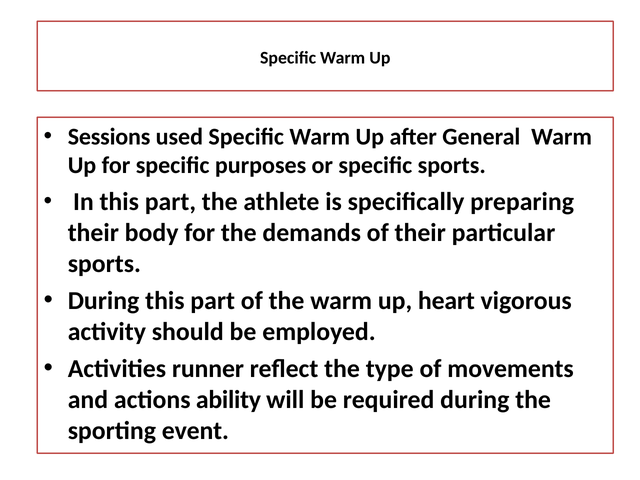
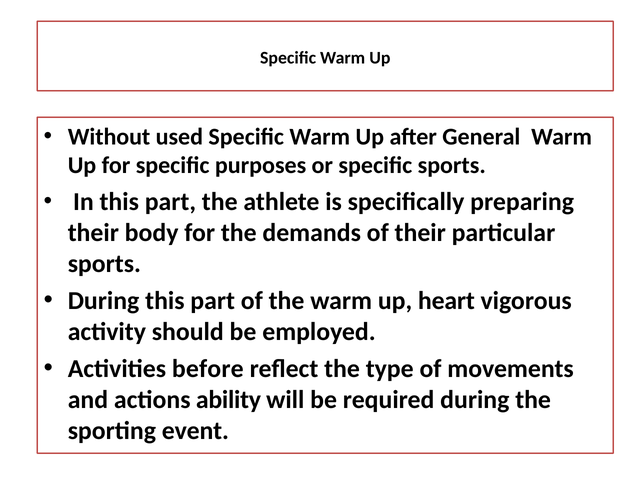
Sessions: Sessions -> Without (109, 137)
runner: runner -> before (208, 369)
